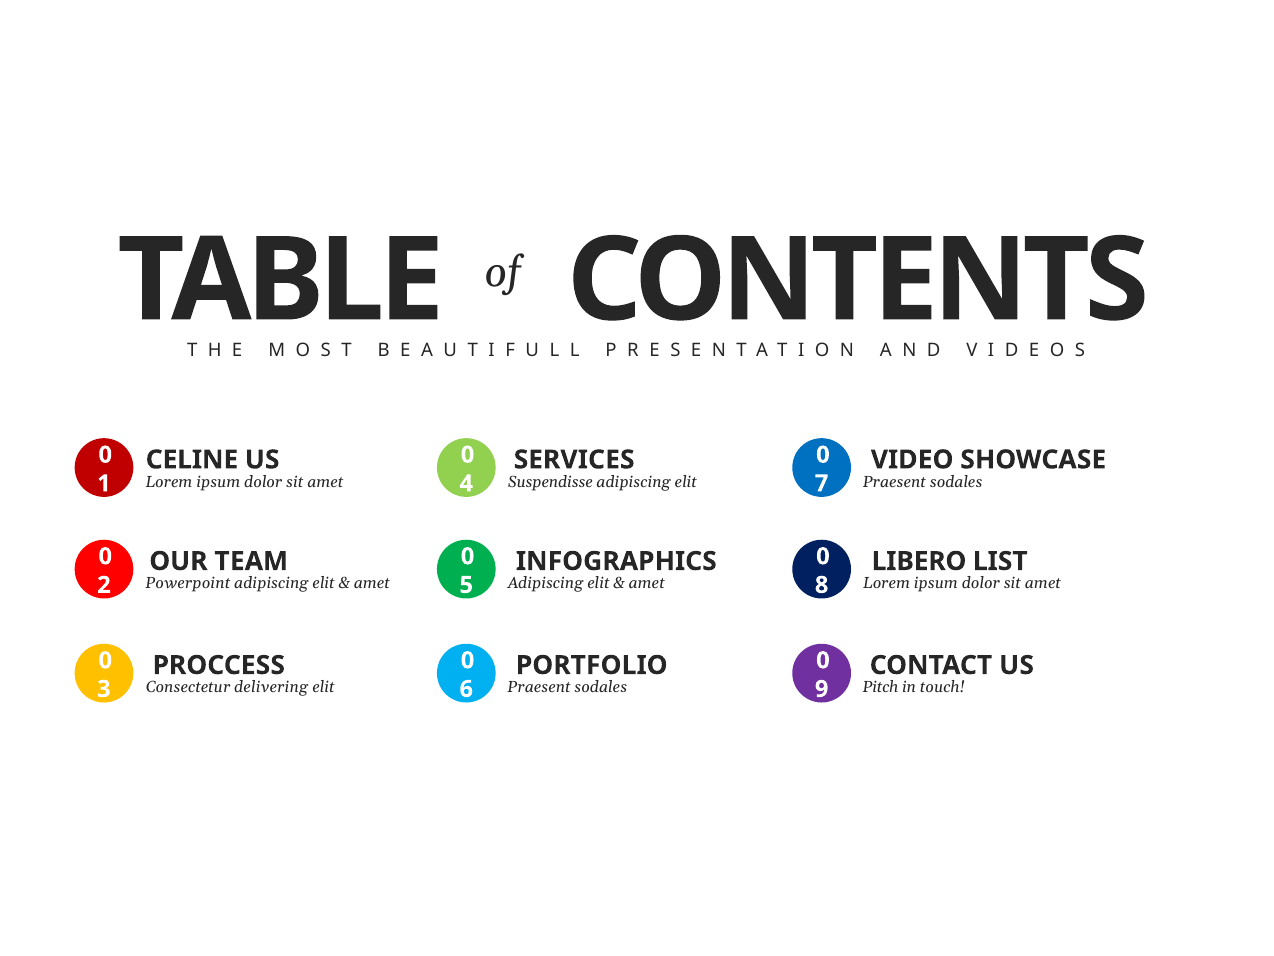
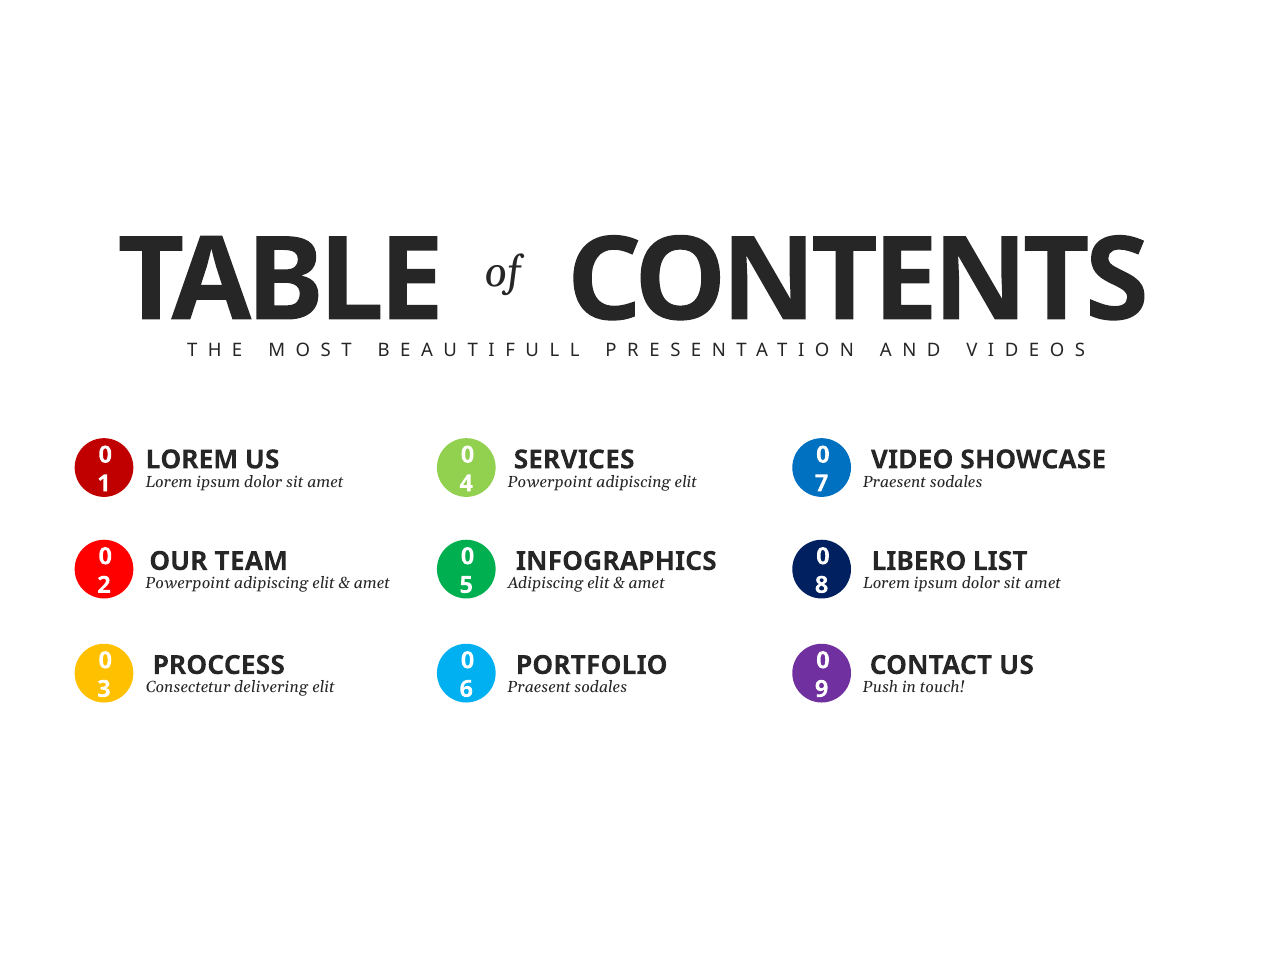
CELINE: CELINE -> LOREM (192, 459)
Suspendisse: Suspendisse -> Powerpoint (550, 482)
Pitch: Pitch -> Push (880, 687)
